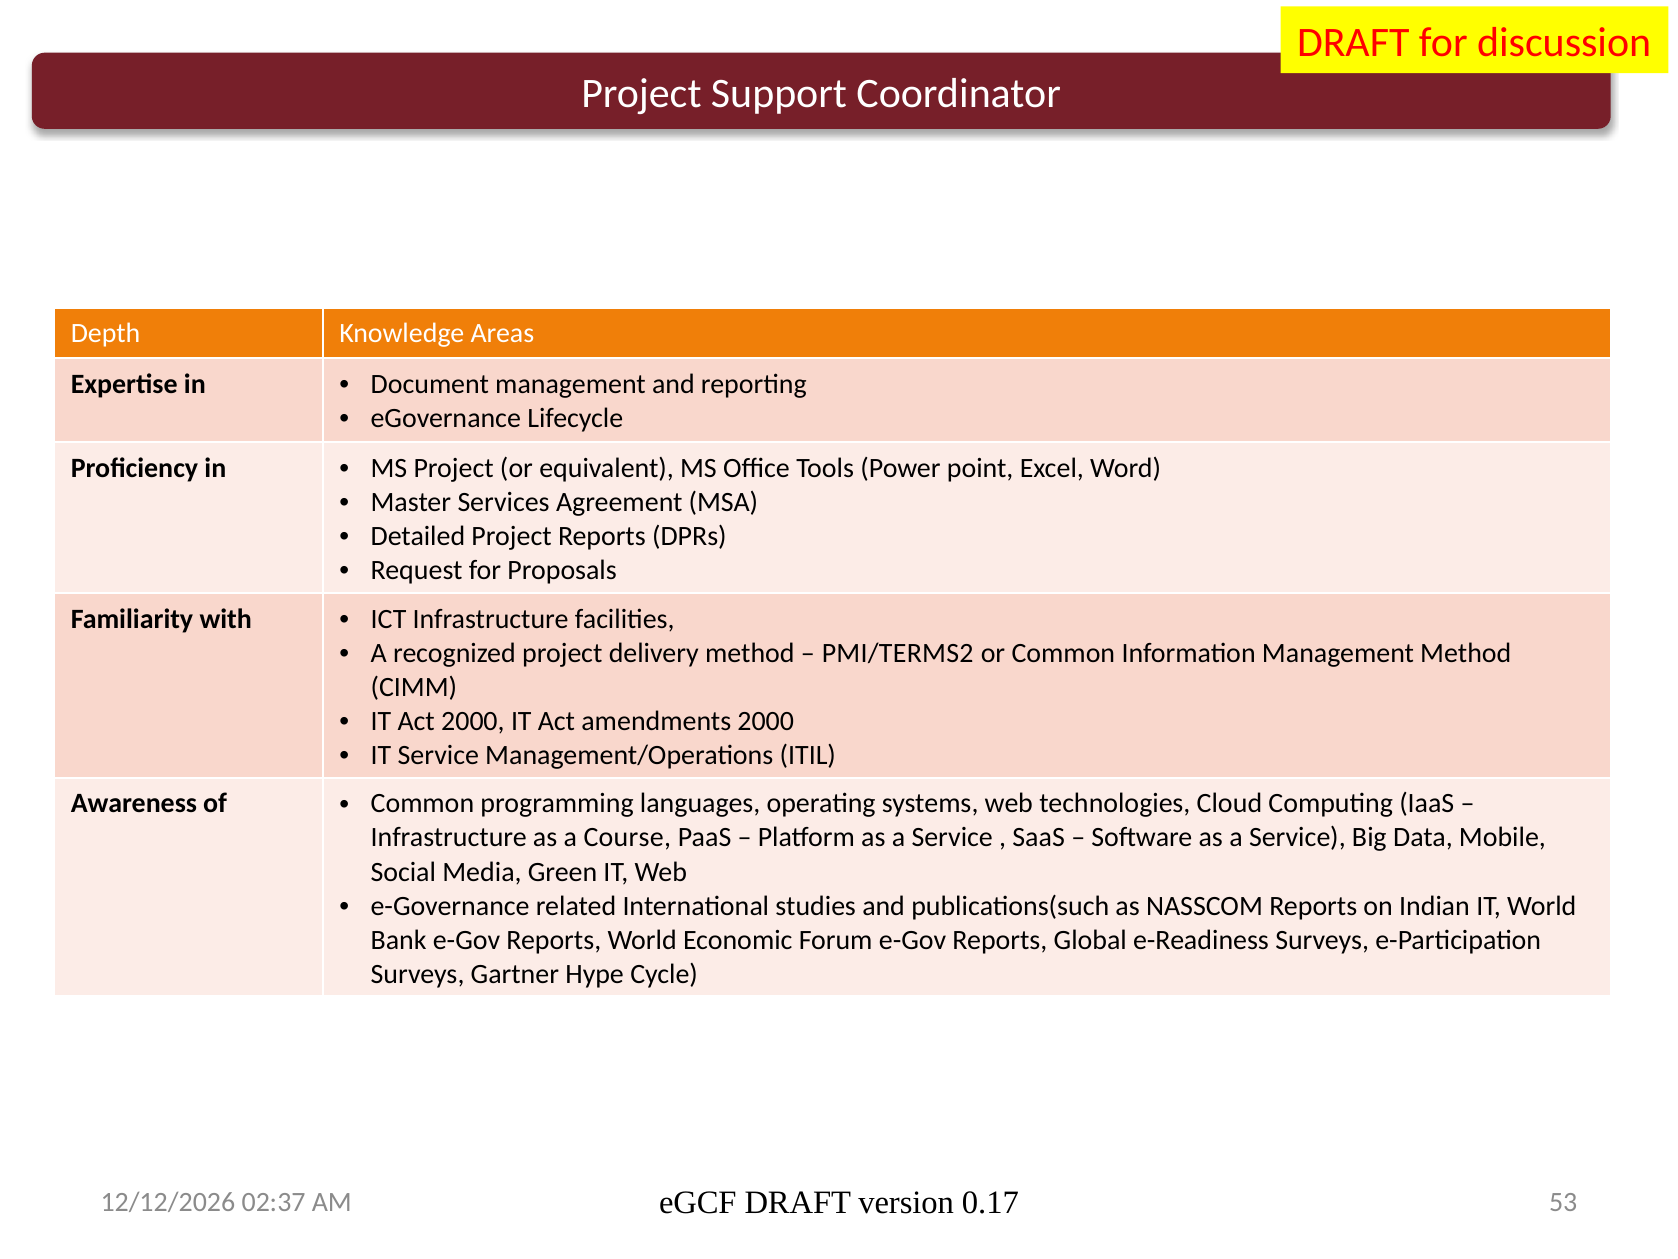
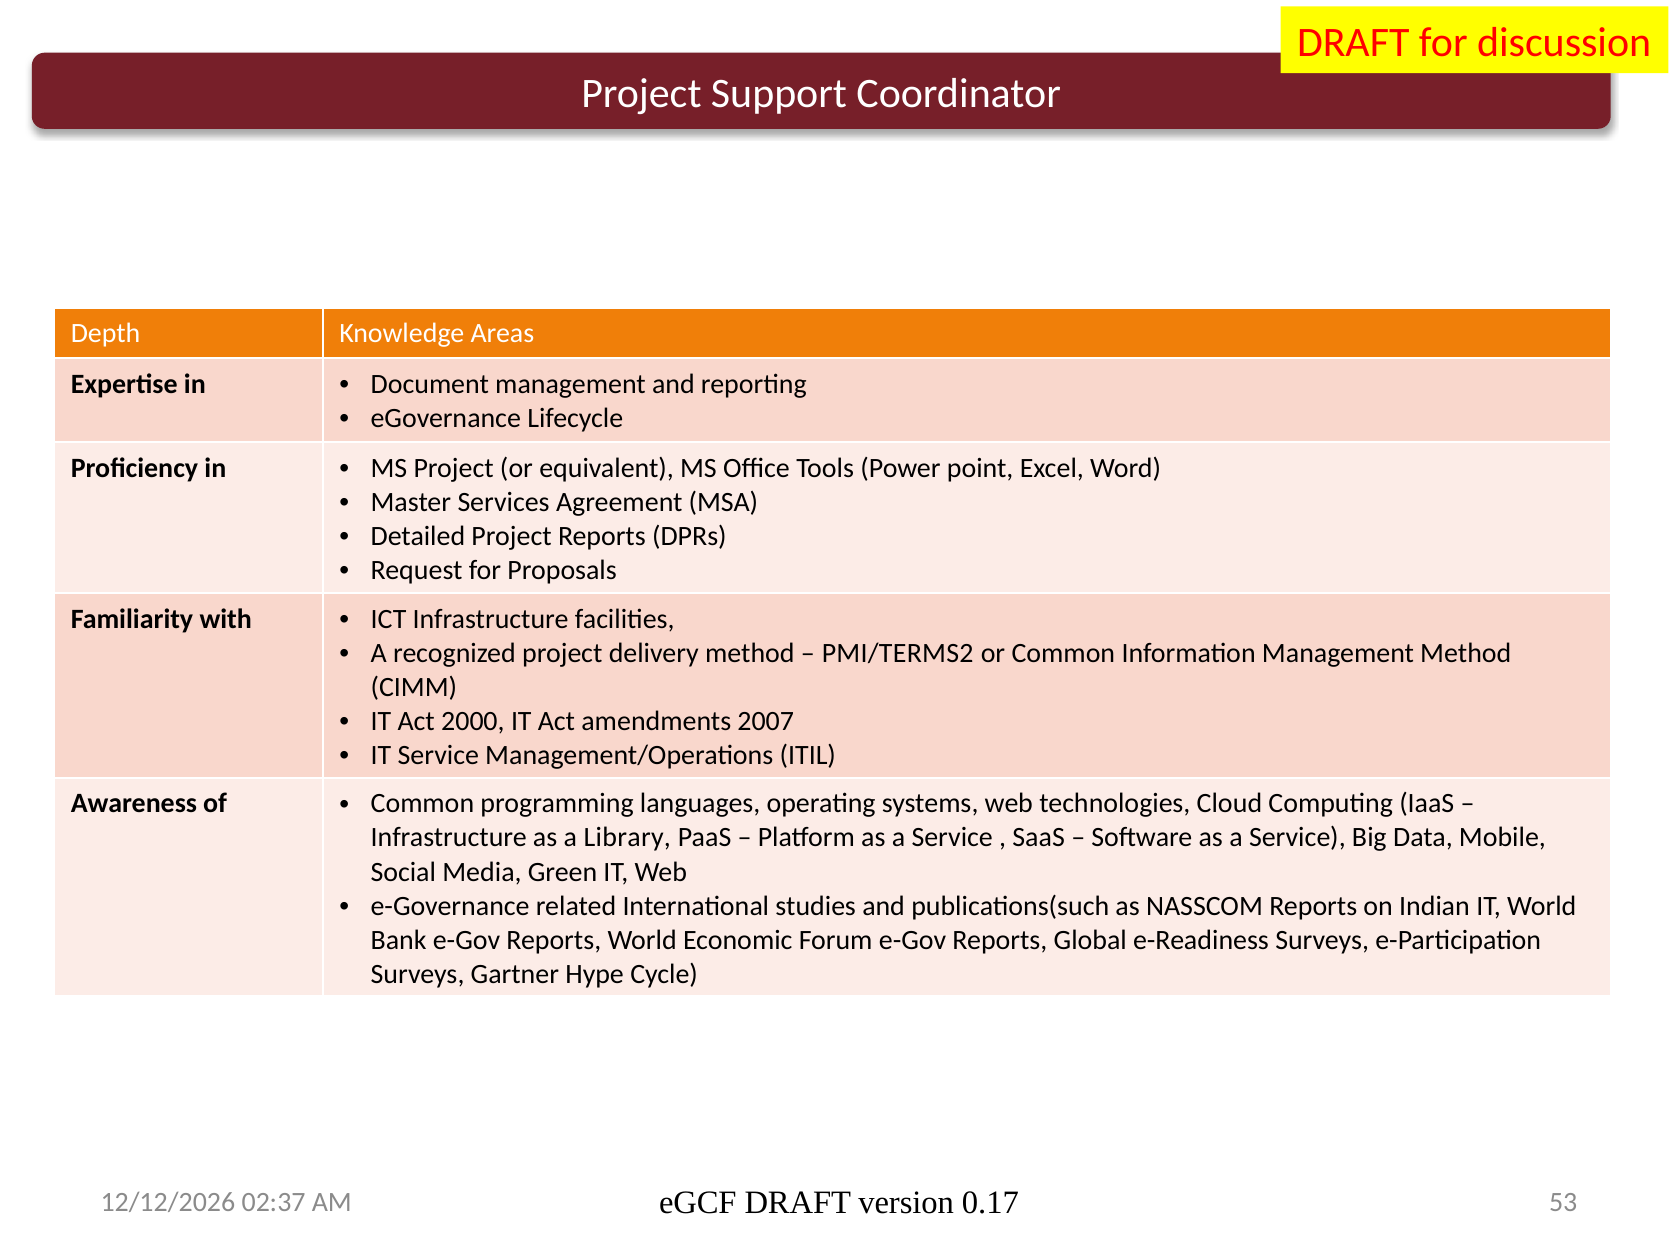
amendments 2000: 2000 -> 2007 (766, 721)
Course: Course -> Library (627, 837)
